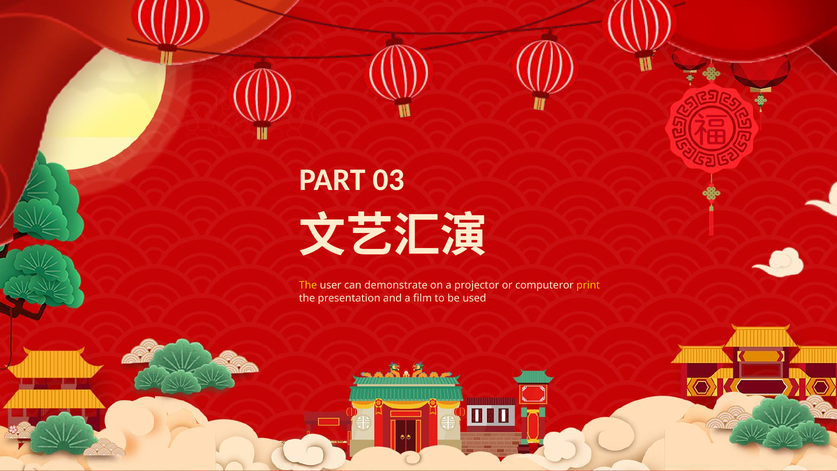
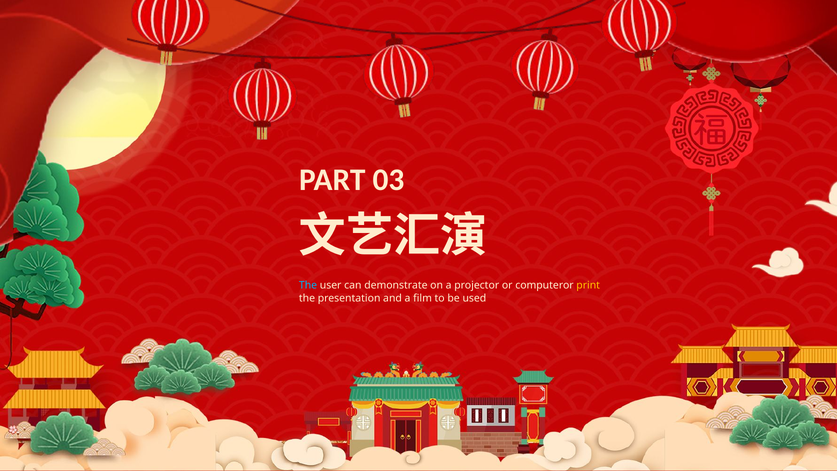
The colour: yellow -> light blue (308, 285)
